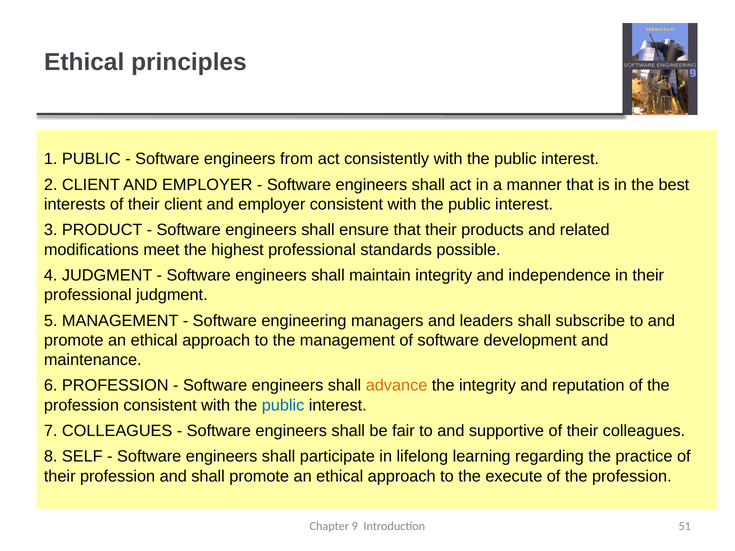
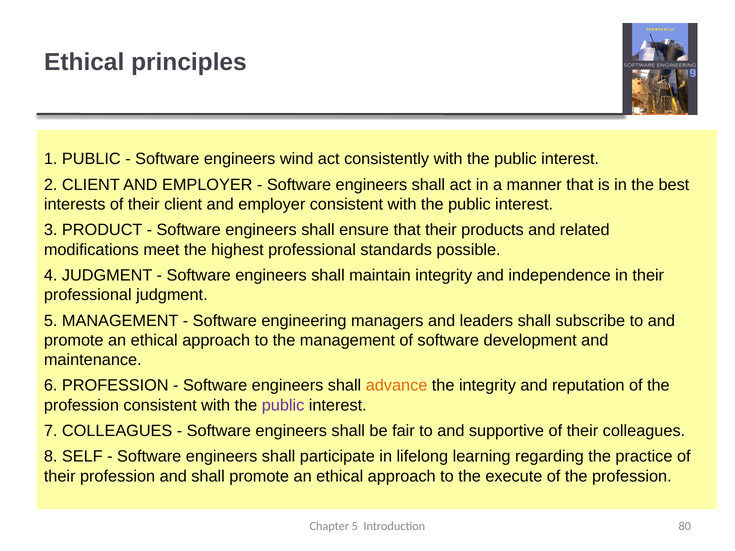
from: from -> wind (297, 159)
public colour: blue -> purple (283, 405)
Chapter 9: 9 -> 5 (355, 526)
51: 51 -> 80 (685, 526)
